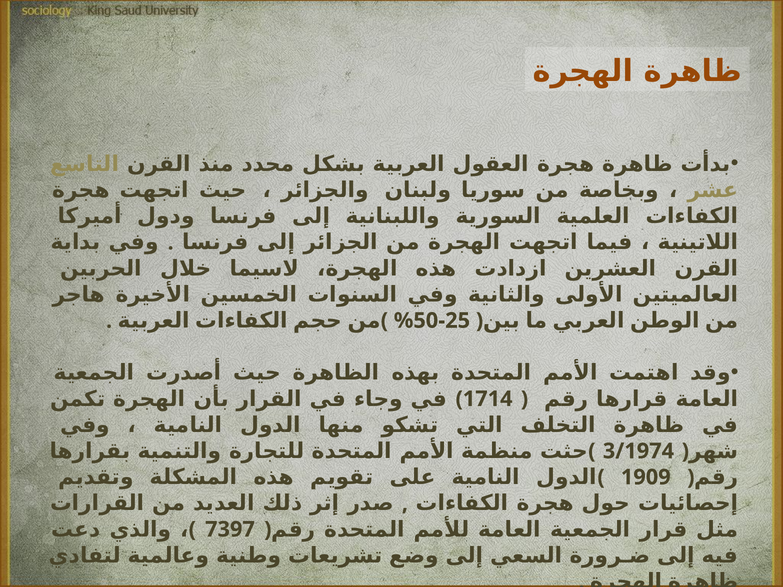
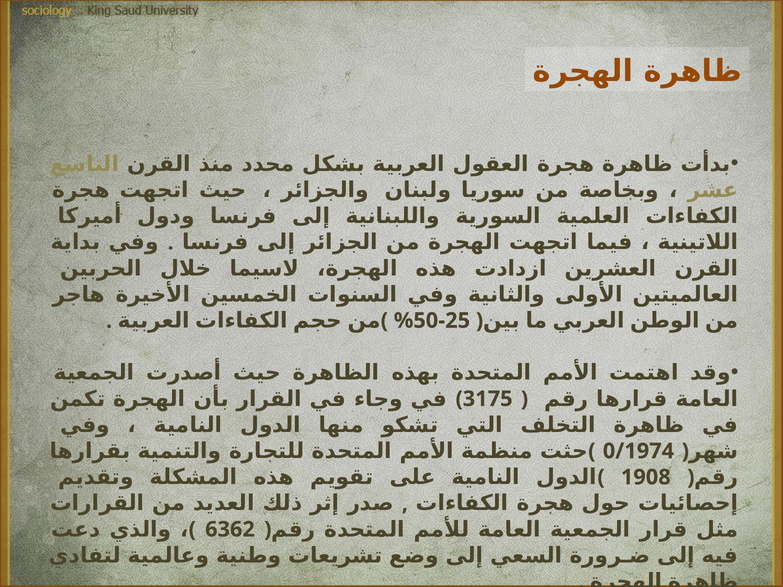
1714: 1714 -> 3175 (488, 399)
3/1974: 3/1974 -> 0/1974 (638, 451)
1909: 1909 -> 1908 (646, 477)
7397: 7397 -> 6362 (230, 530)
